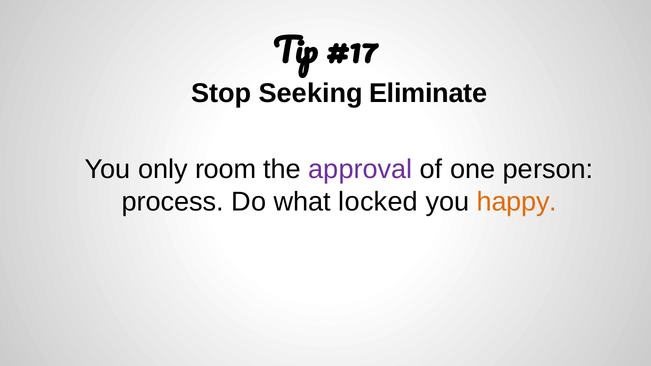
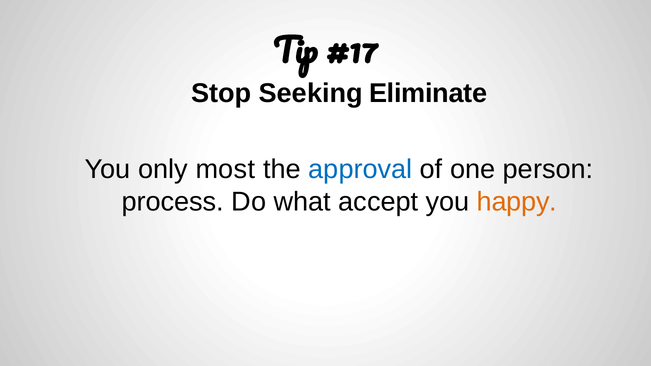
room: room -> most (225, 169)
approval colour: purple -> blue (360, 169)
locked: locked -> accept (378, 202)
